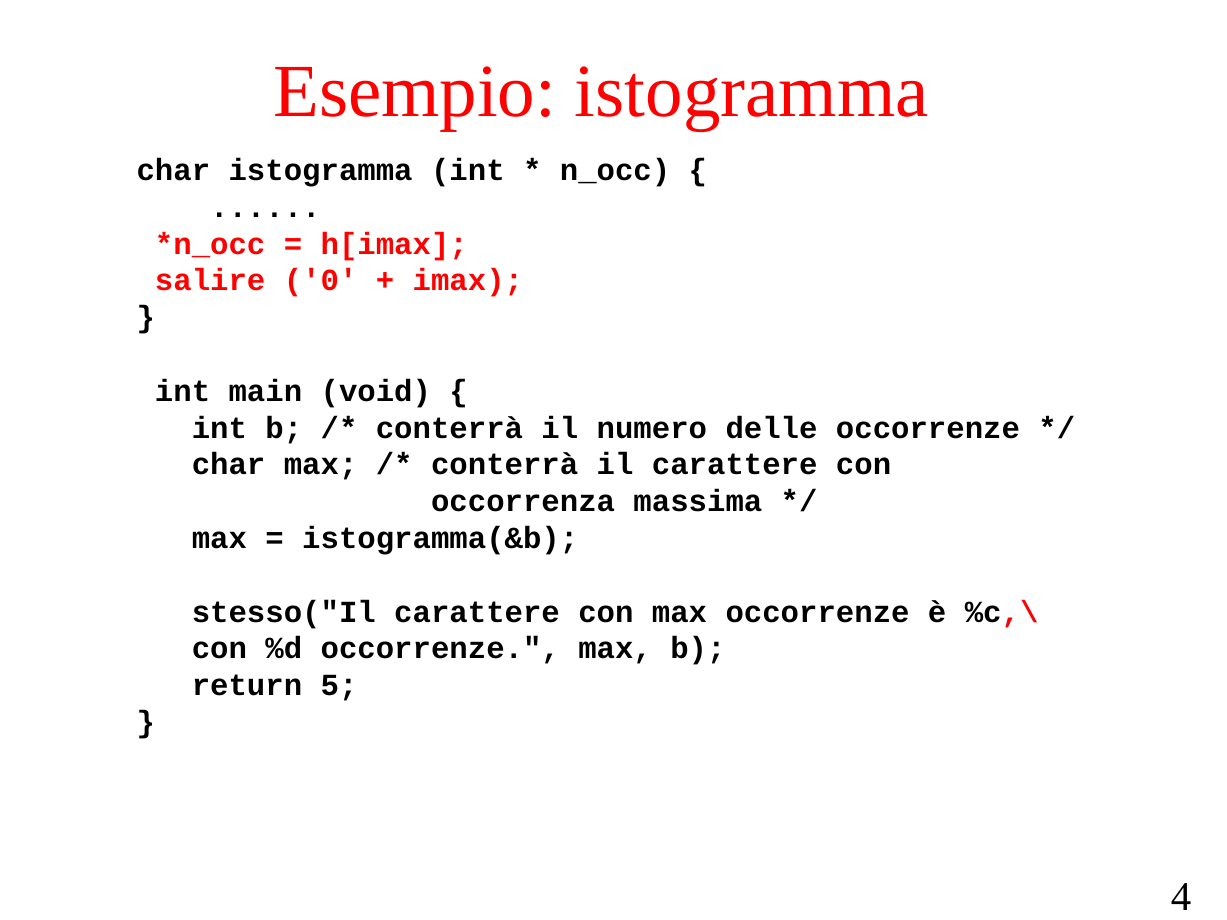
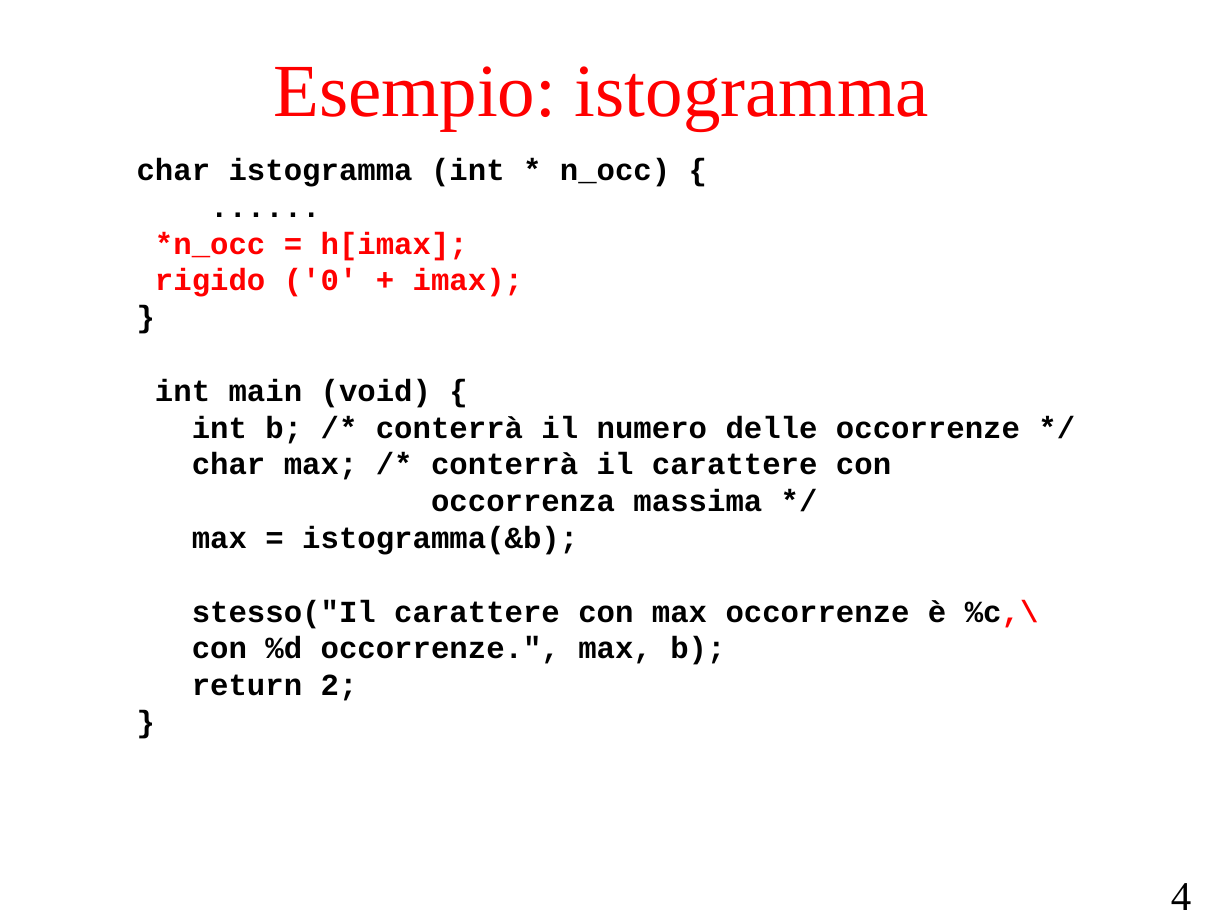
salire: salire -> rigido (210, 281)
5: 5 -> 2 (339, 686)
